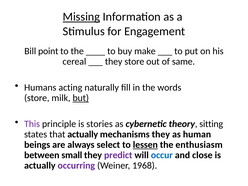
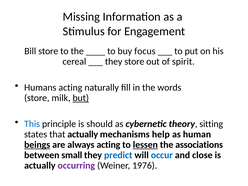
Missing underline: present -> none (81, 17)
Bill point: point -> store (48, 51)
make: make -> focus (145, 51)
same: same -> spirit (183, 62)
This colour: purple -> blue (32, 124)
stories: stories -> should (100, 124)
mechanisms they: they -> help (161, 134)
beings underline: none -> present (37, 145)
always select: select -> acting (108, 145)
enthusiasm: enthusiasm -> associations (199, 145)
predict colour: purple -> blue (118, 155)
1968: 1968 -> 1976 (145, 166)
